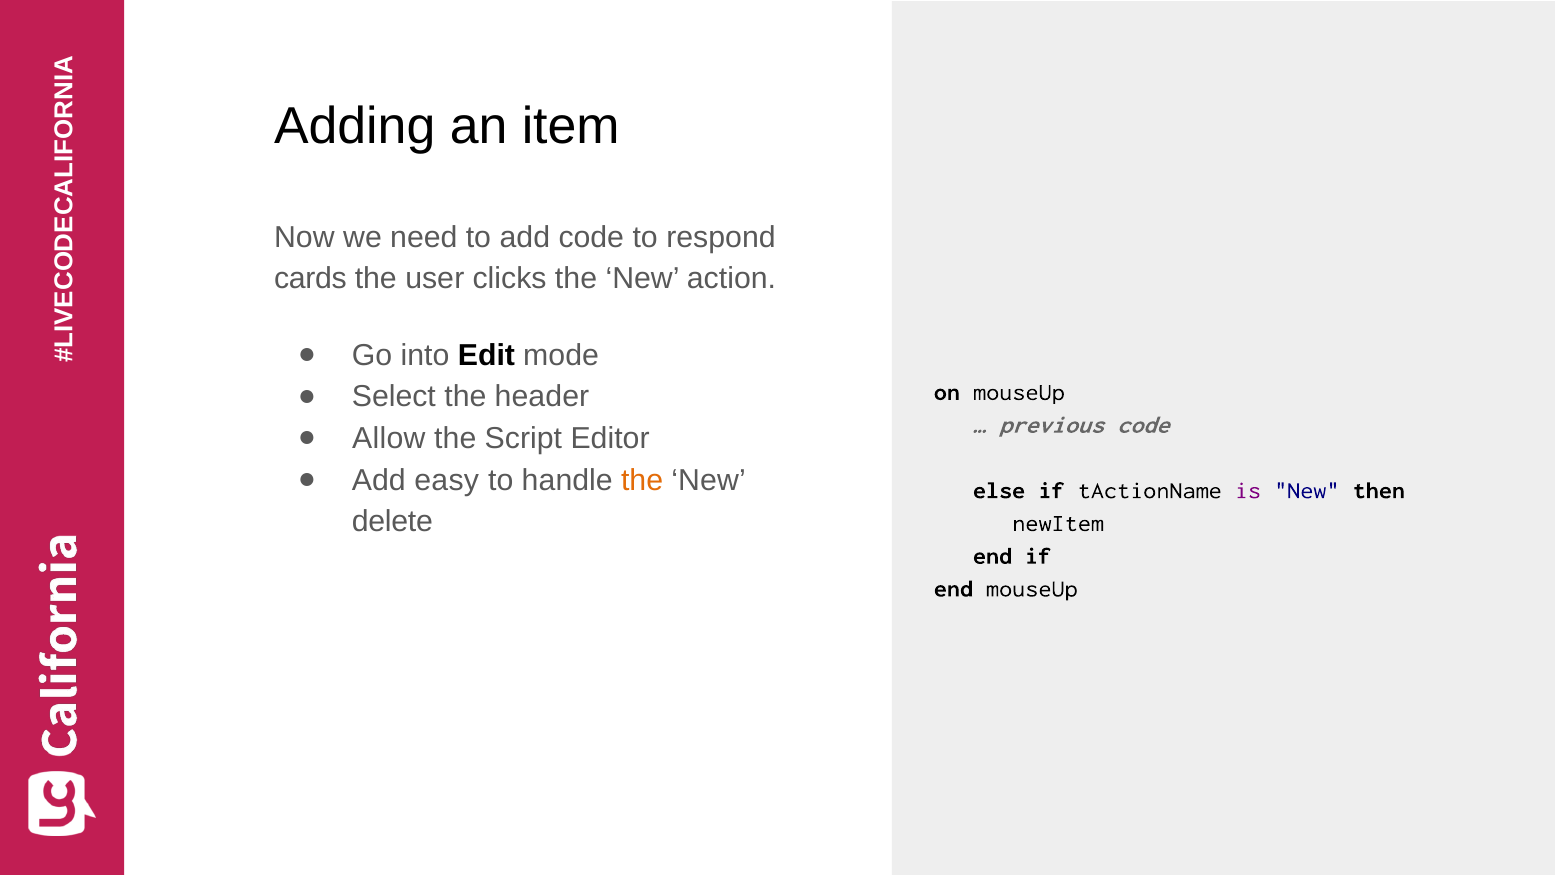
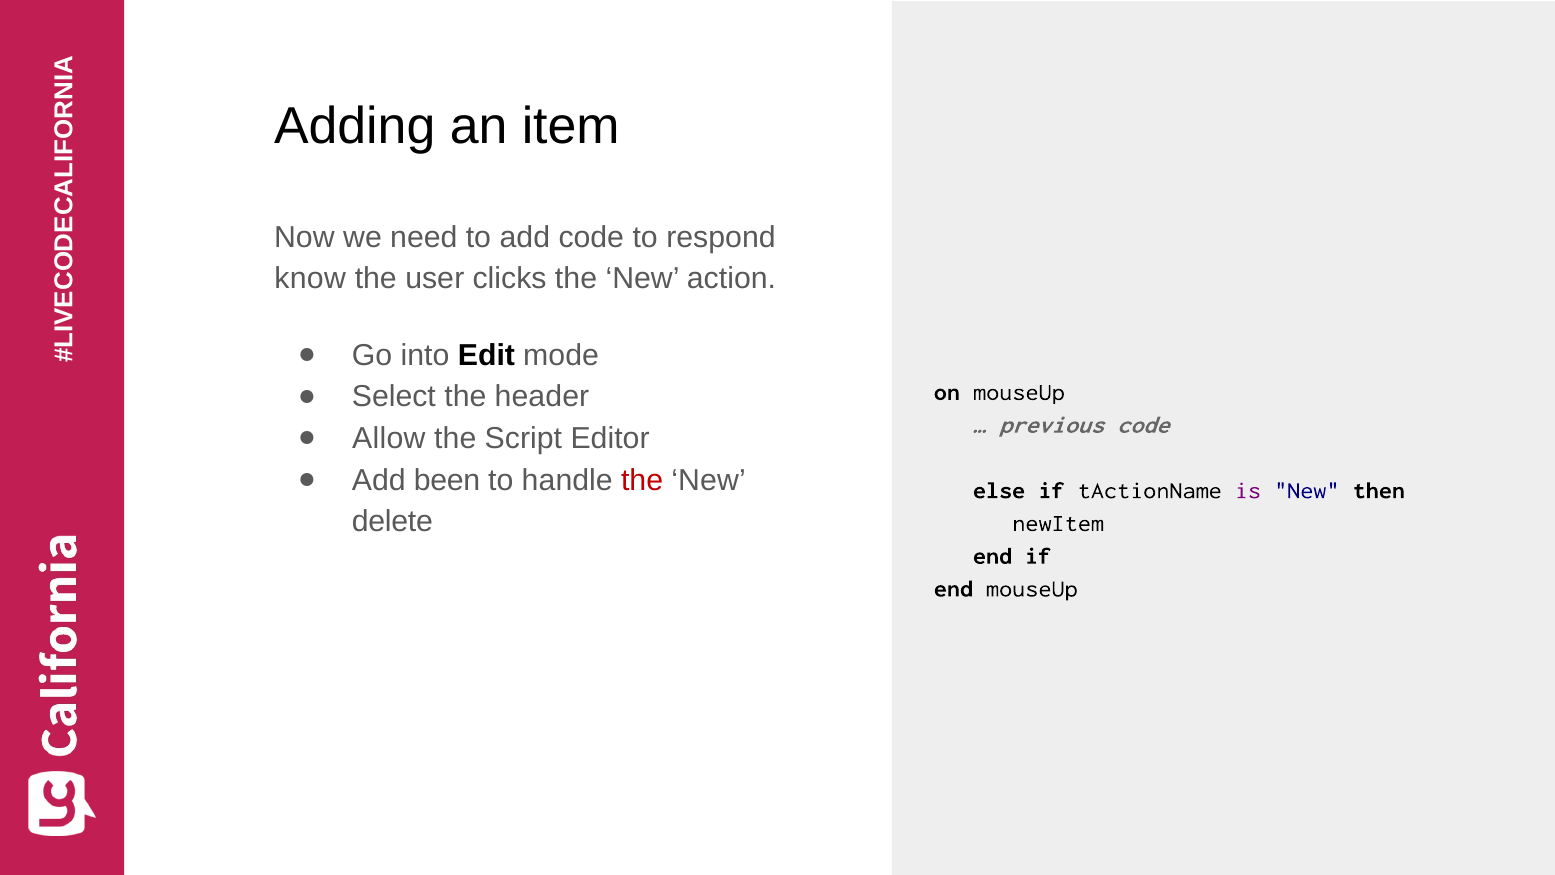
cards: cards -> know (310, 279)
easy: easy -> been (447, 480)
the colour: orange -> red (642, 480)
